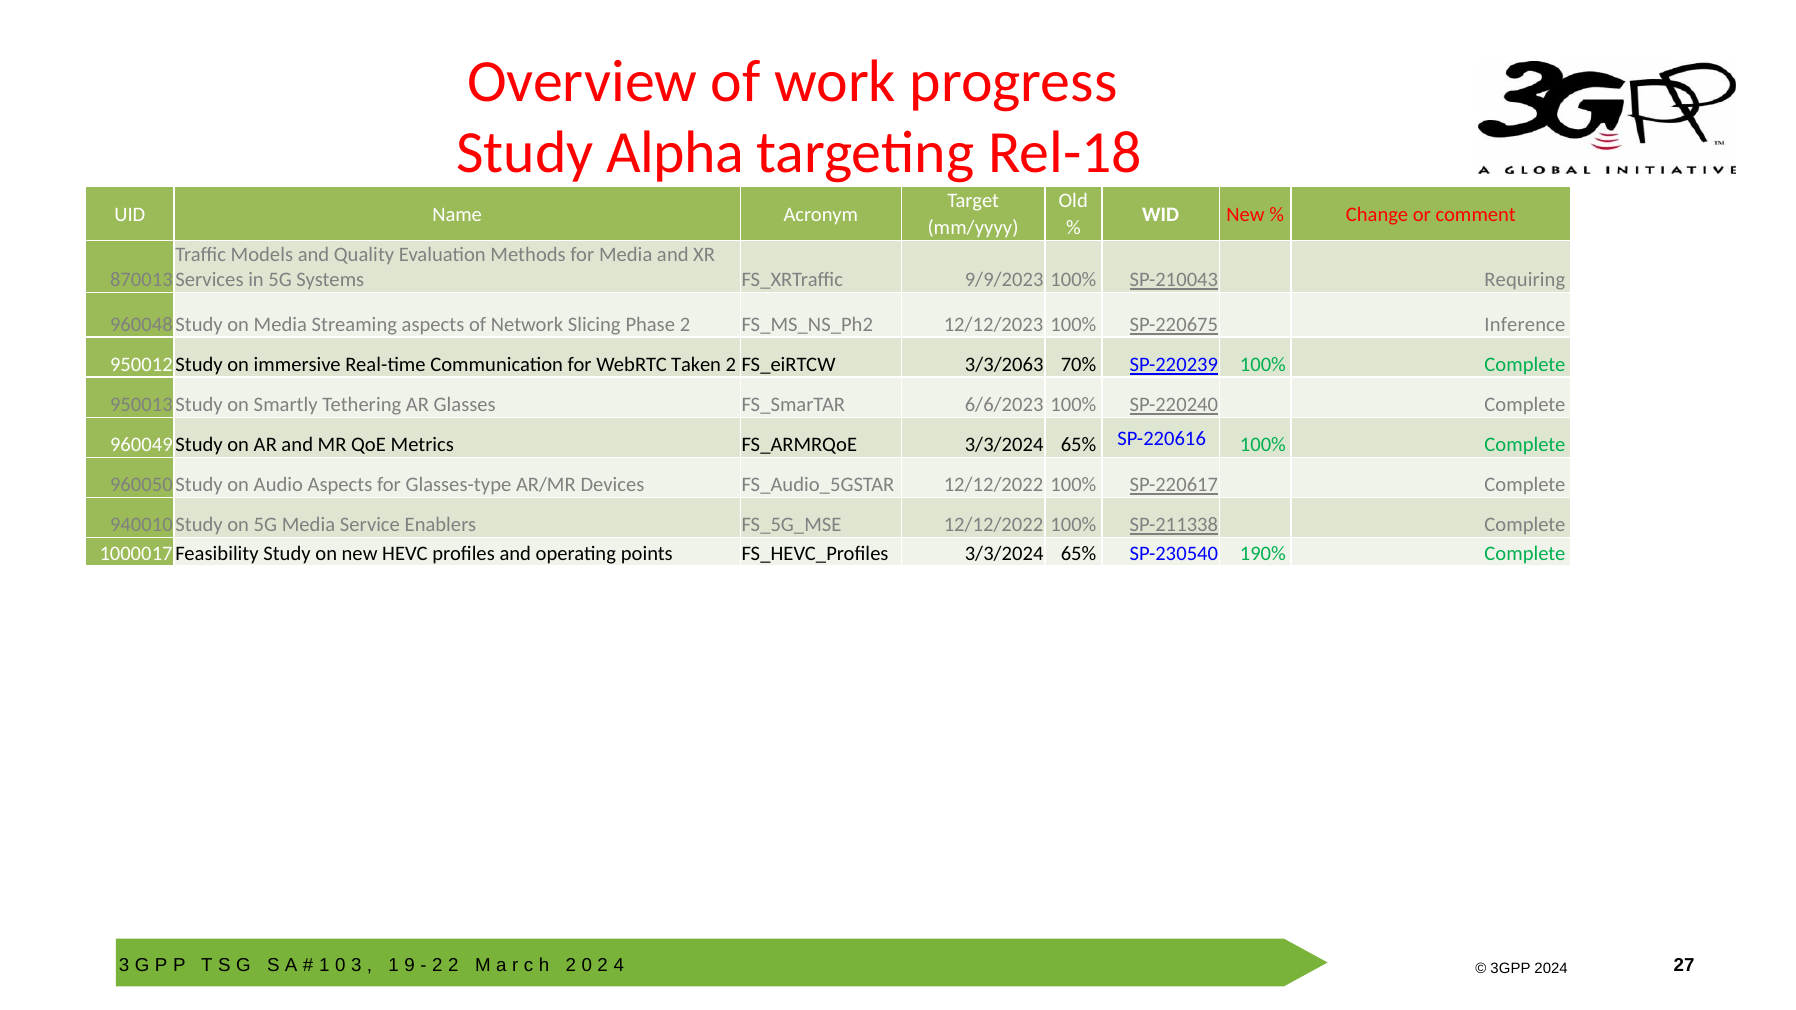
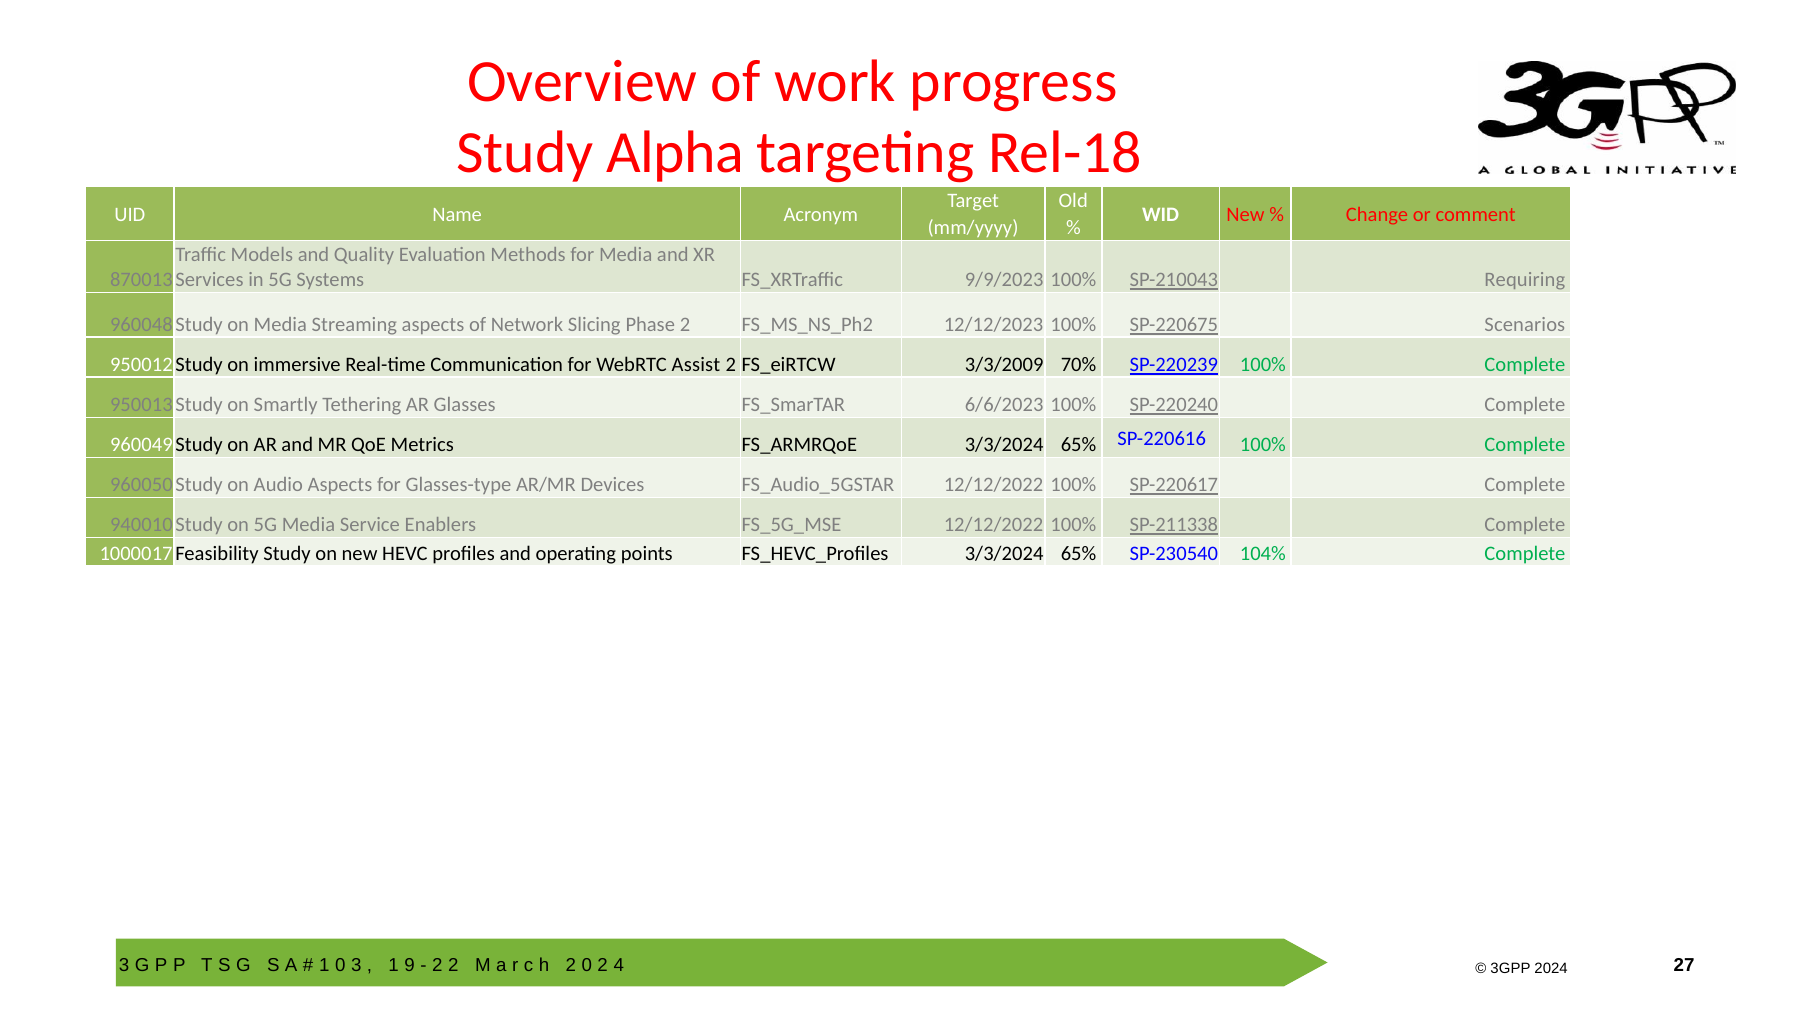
Inference: Inference -> Scenarios (1525, 325)
Taken: Taken -> Assist (696, 365)
3/3/2063: 3/3/2063 -> 3/3/2009 (1004, 365)
190%: 190% -> 104% (1263, 554)
